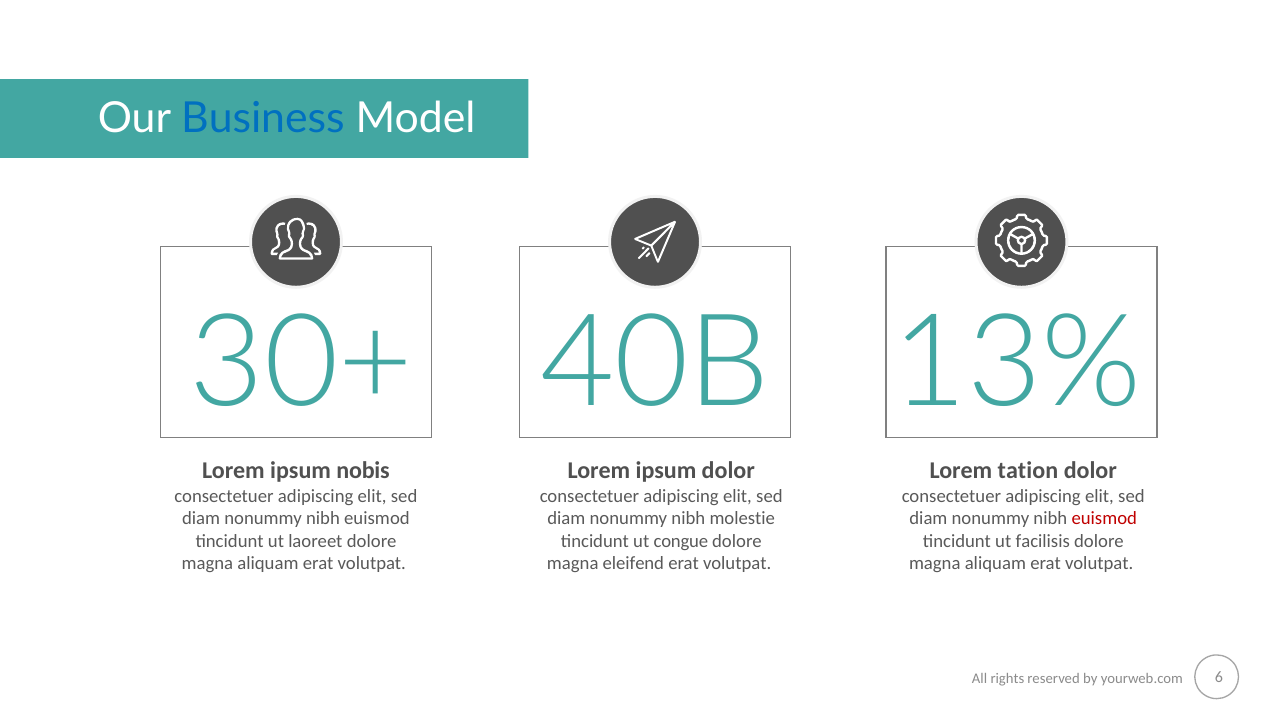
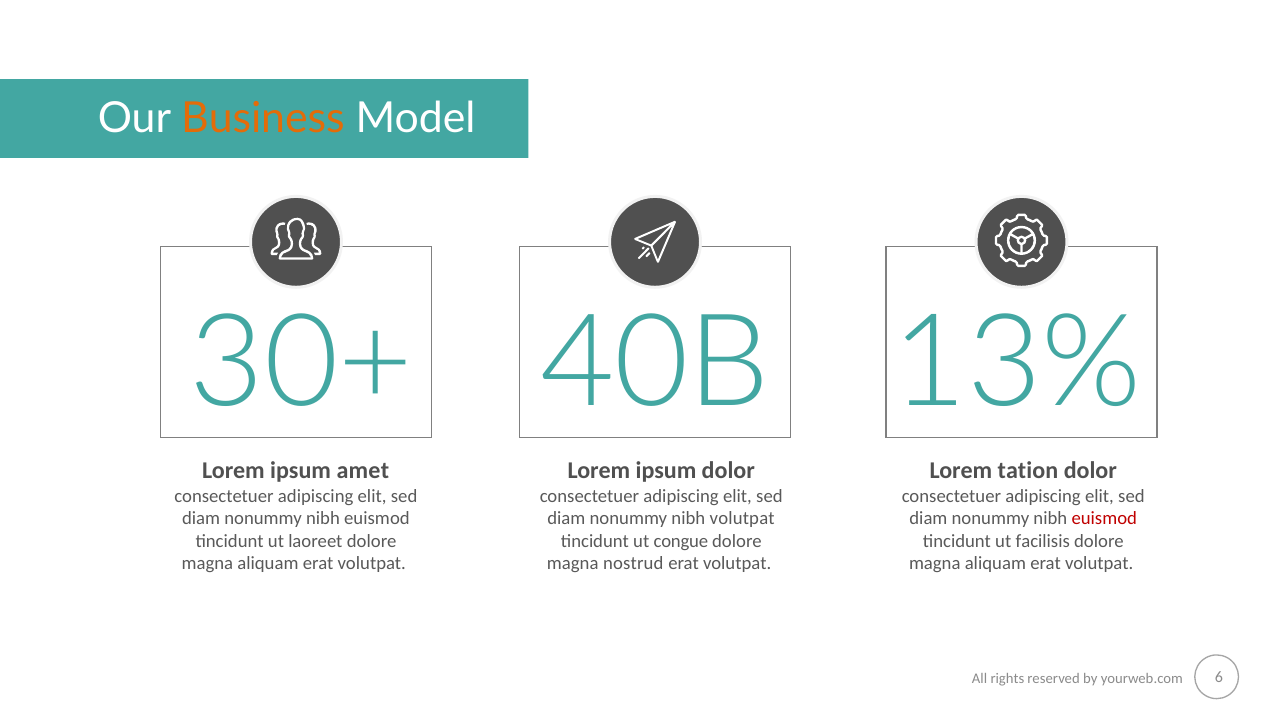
Business colour: blue -> orange (263, 118)
nobis: nobis -> amet (363, 471)
nibh molestie: molestie -> volutpat (742, 519)
eleifend: eleifend -> nostrud (633, 564)
